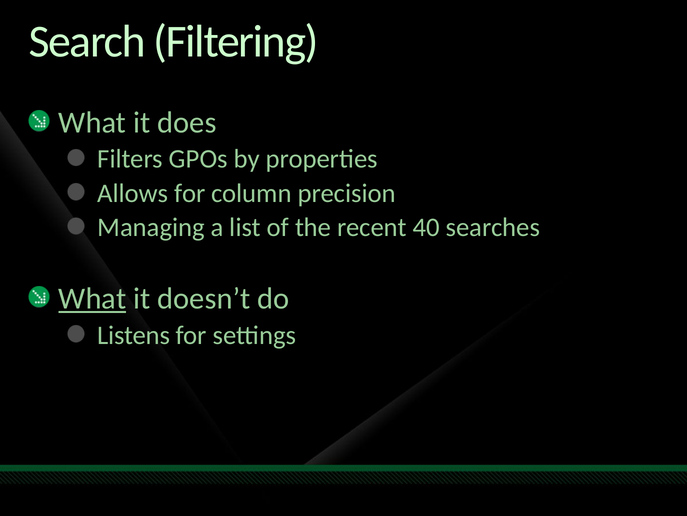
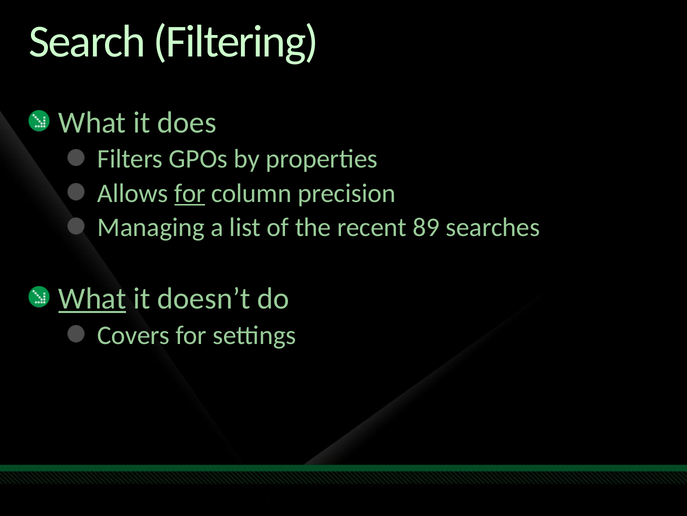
for underline: none -> present (190, 193)
40: 40 -> 89 (426, 227)
Listens: Listens -> Covers (134, 335)
